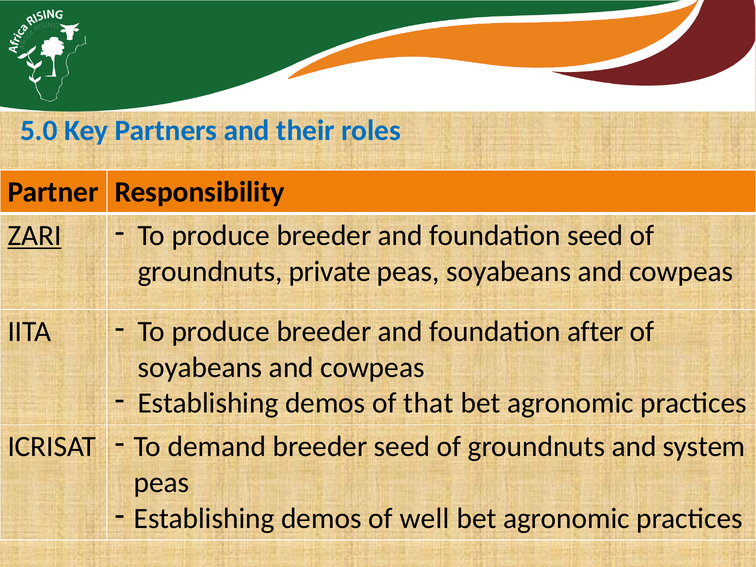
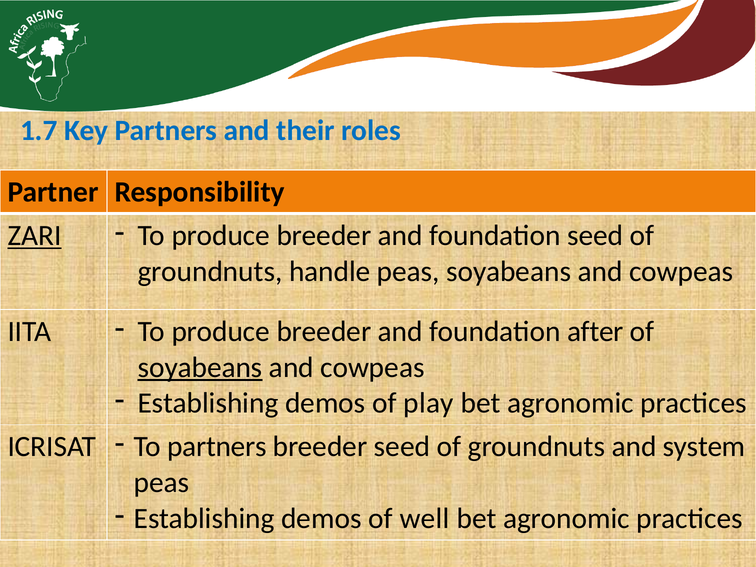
5.0: 5.0 -> 1.7 (39, 130)
private: private -> handle (330, 272)
soyabeans underline: none -> present (200, 367)
that: that -> play (429, 403)
To demand: demand -> partners (217, 447)
